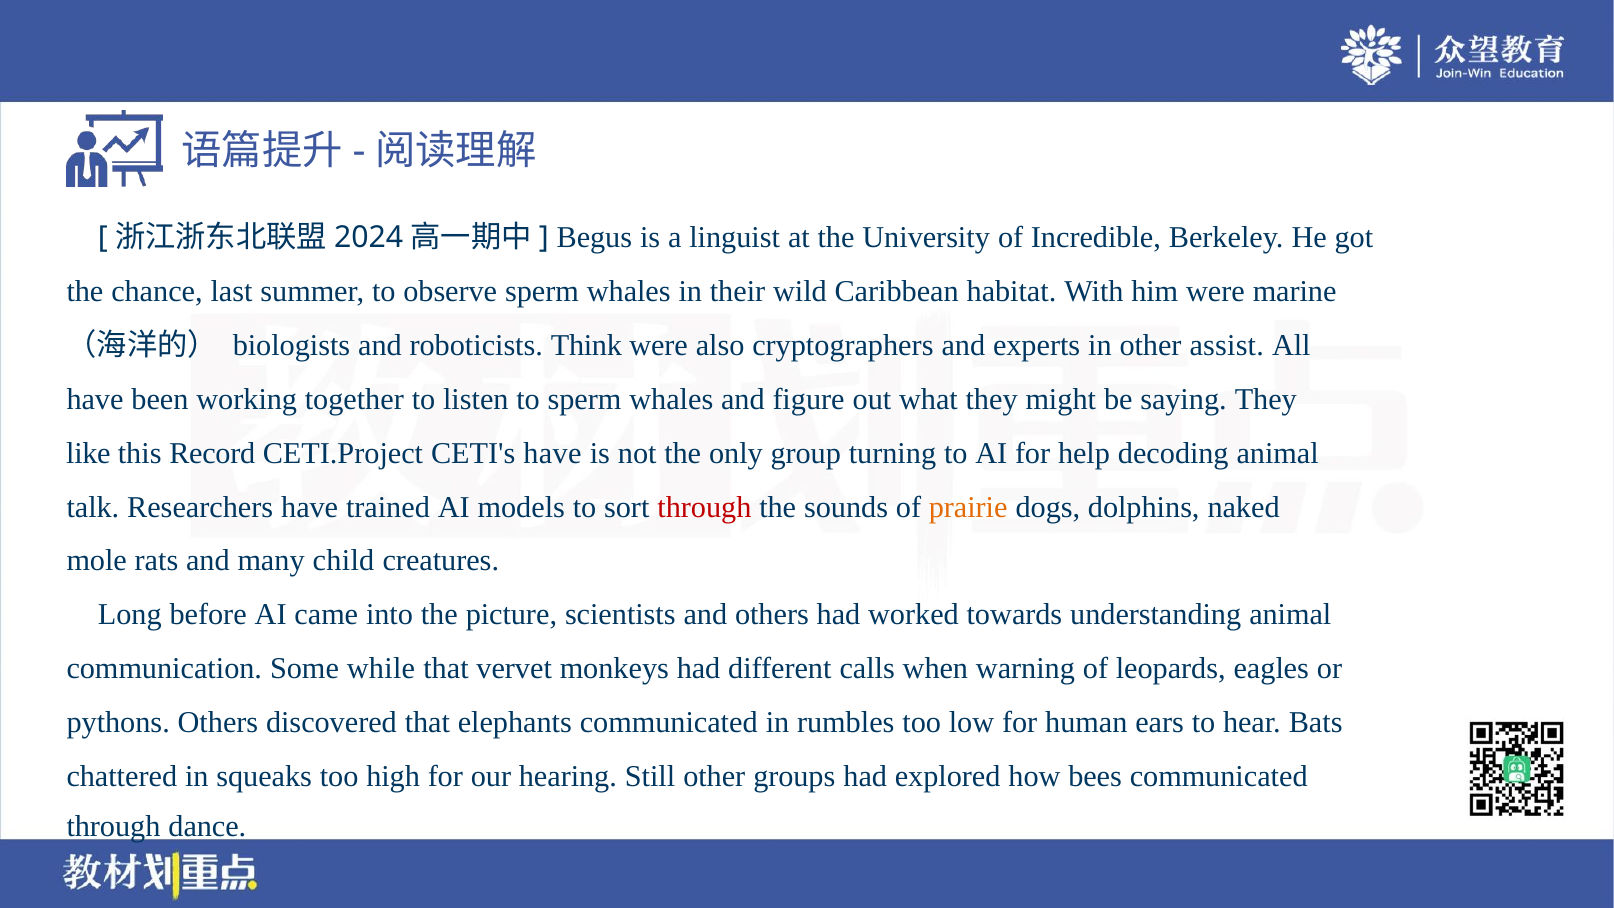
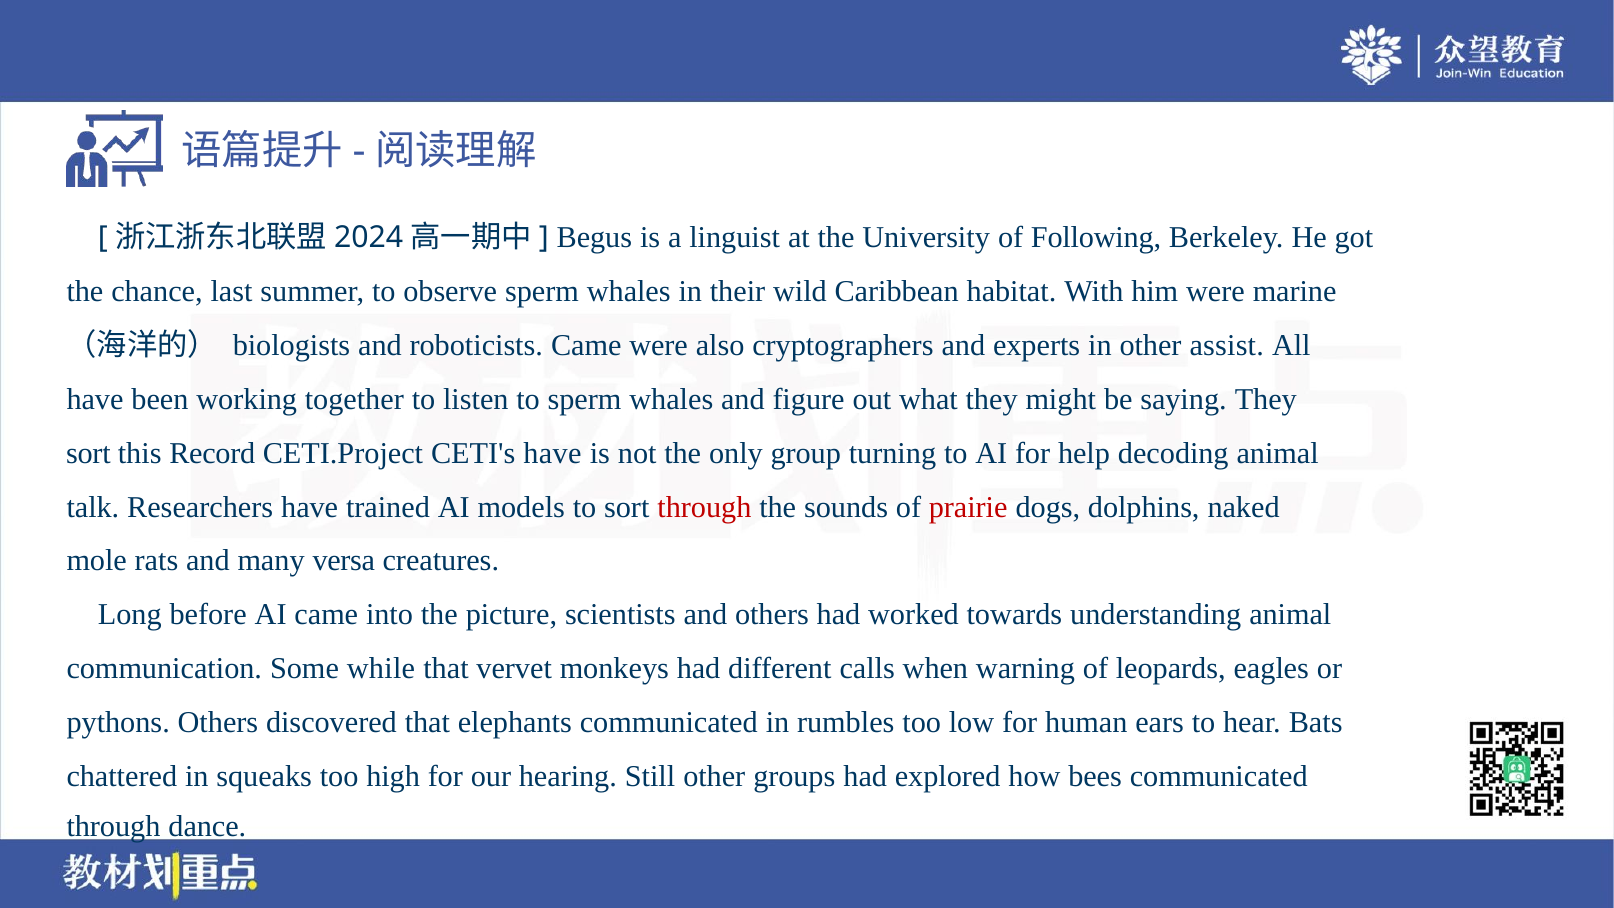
Incredible: Incredible -> Following (1096, 238)
roboticists Think: Think -> Came (586, 346)
like: like -> sort (88, 453)
prairie colour: orange -> red (968, 507)
child: child -> versa (344, 561)
